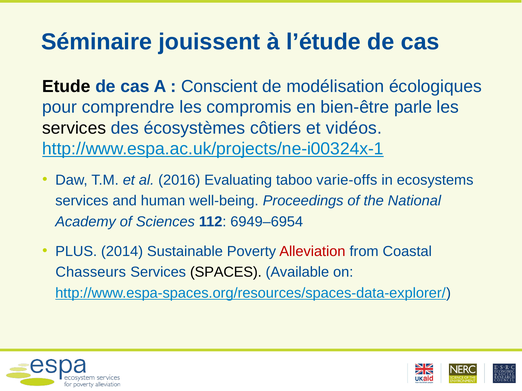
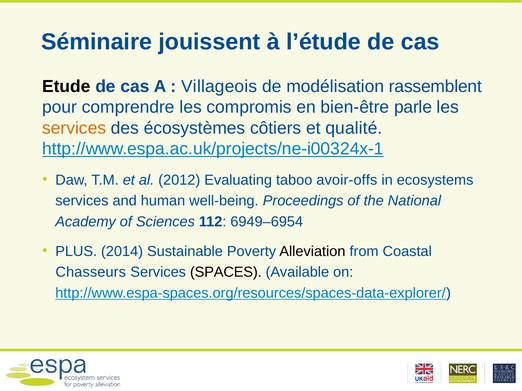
Conscient: Conscient -> Villageois (219, 86)
écologiques: écologiques -> rassemblent (435, 86)
services colour: black -> orange (74, 128)
vidéos: vidéos -> qualité (354, 128)
2016: 2016 -> 2012 (179, 180)
varie-offs: varie-offs -> avoir-offs (347, 180)
Alleviation colour: red -> black (312, 252)
